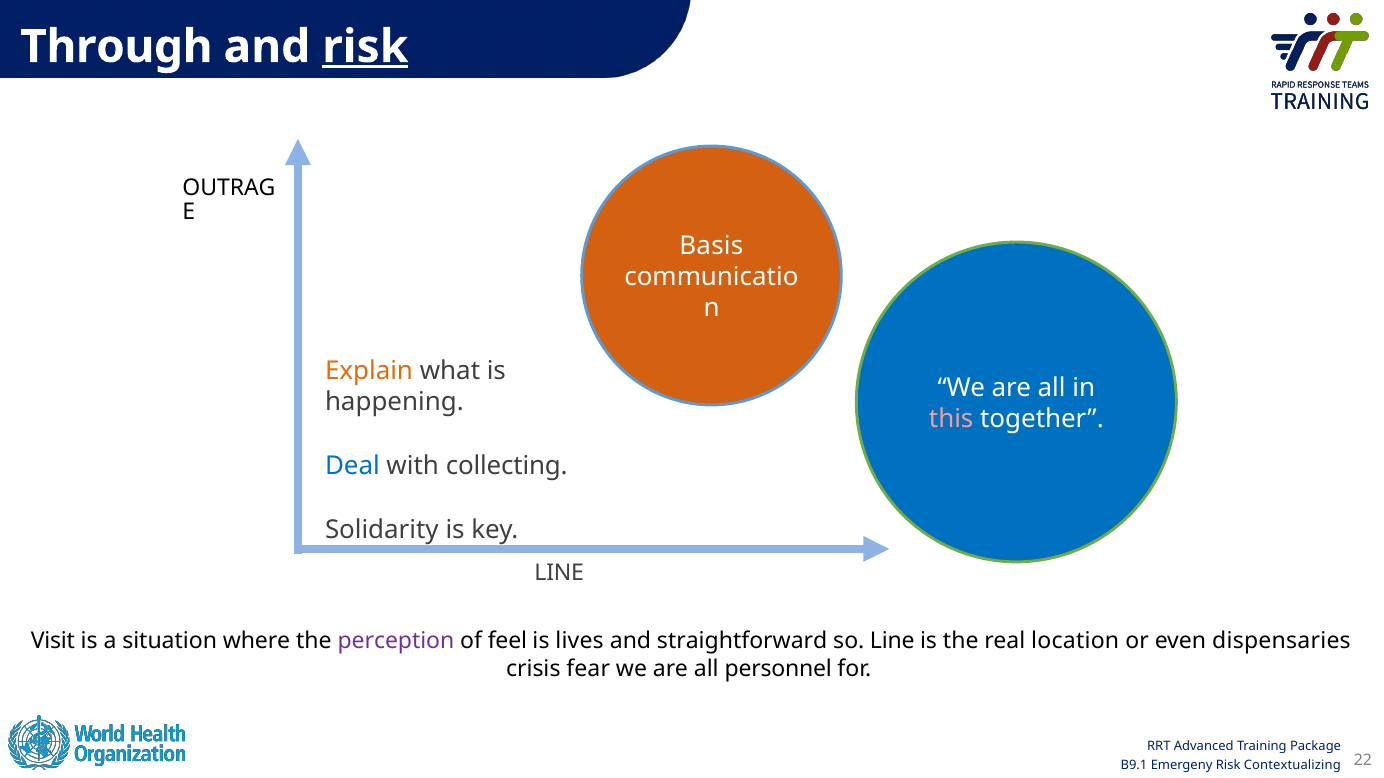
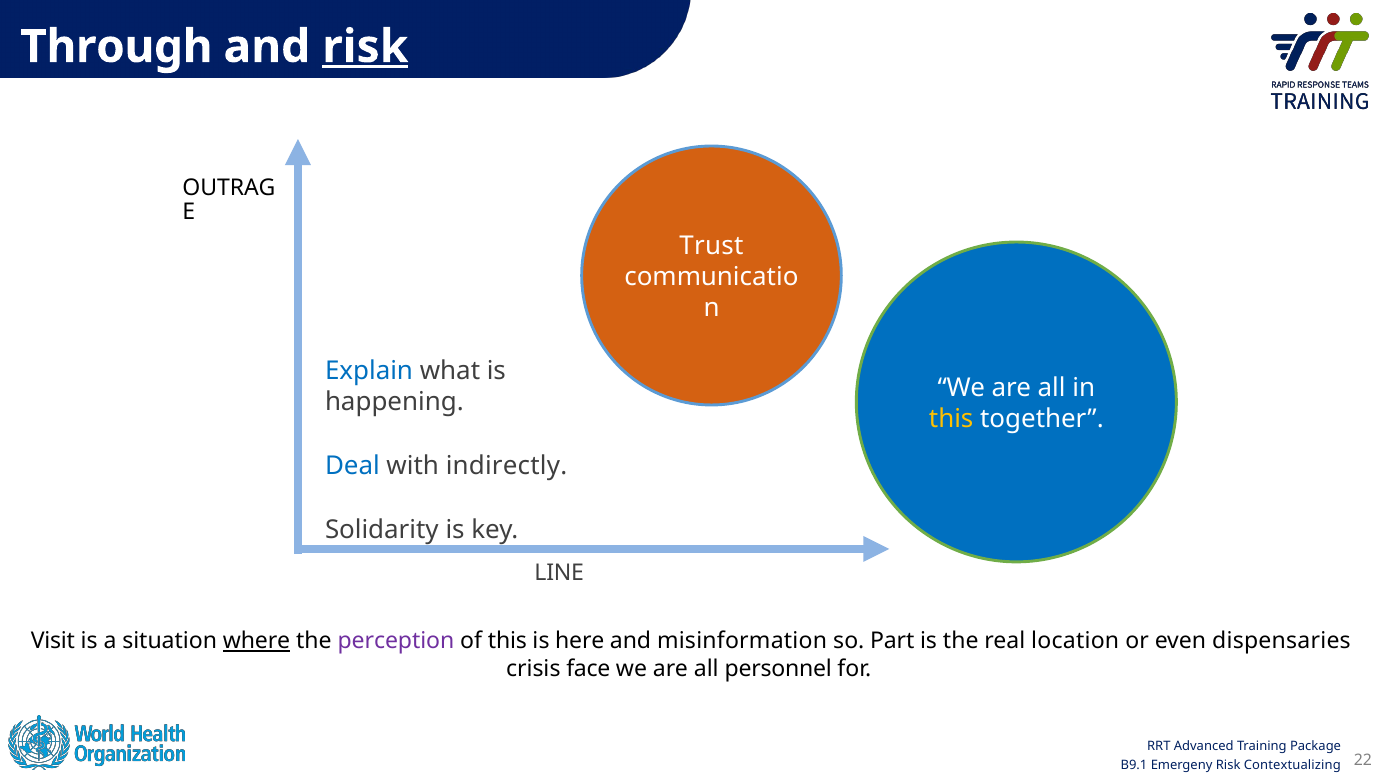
Basis: Basis -> Trust (711, 246)
Explain colour: orange -> blue (369, 371)
this colour: pink -> yellow (951, 420)
collecting: collecting -> indirectly (507, 466)
where underline: none -> present (257, 641)
of feel: feel -> this (507, 641)
lives: lives -> here (580, 641)
straightforward: straightforward -> misinformation (742, 641)
so Line: Line -> Part (892, 641)
fear: fear -> face (588, 669)
